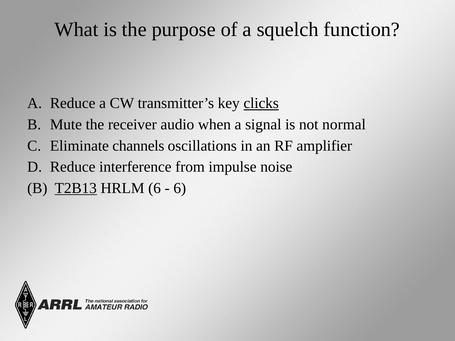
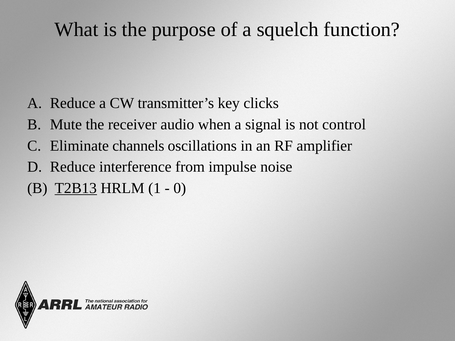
clicks underline: present -> none (261, 103)
normal: normal -> control (344, 125)
HRLM 6: 6 -> 1 (155, 188)
6: 6 -> 0 (180, 188)
